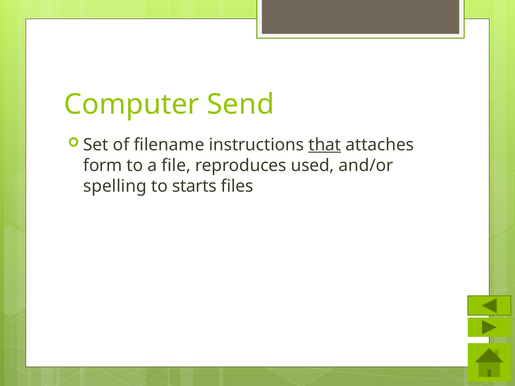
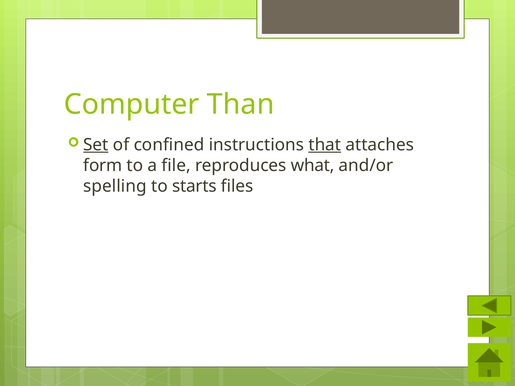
Send: Send -> Than (241, 105)
Set underline: none -> present (96, 145)
filename: filename -> confined (169, 145)
used: used -> what (313, 166)
